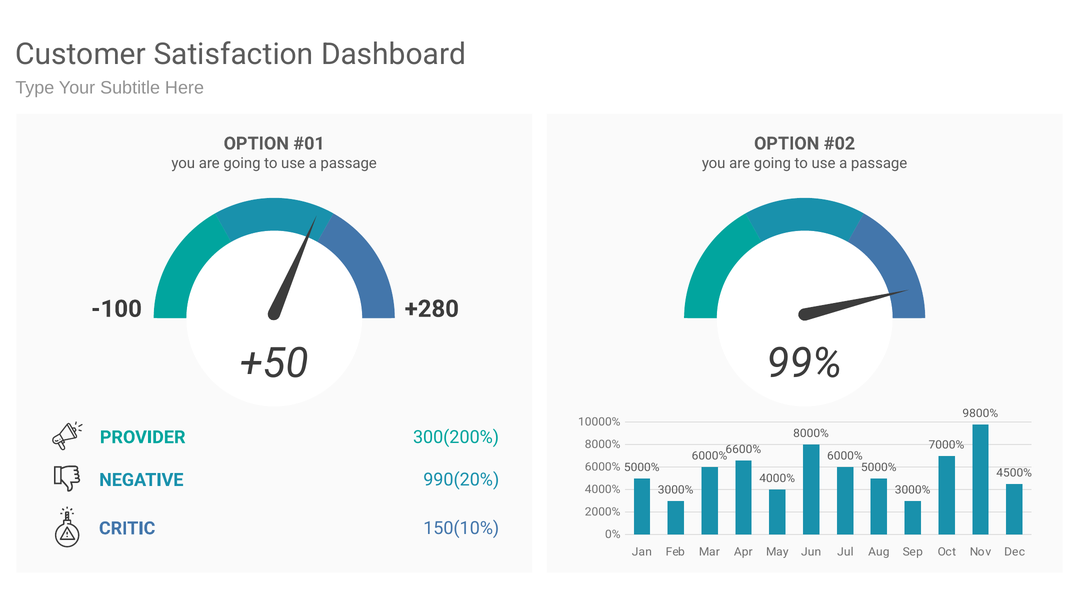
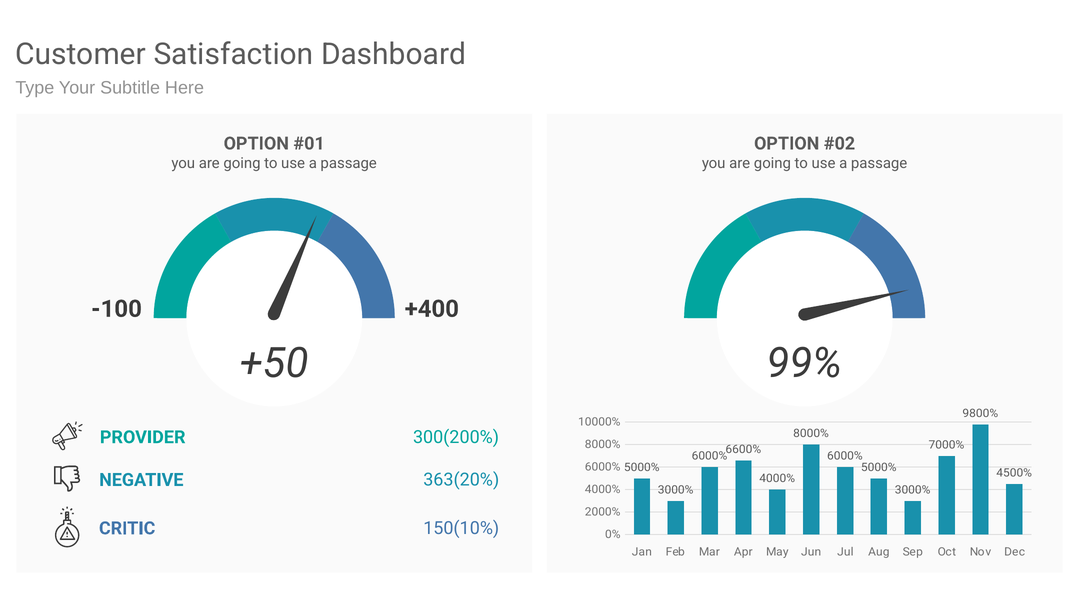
+280: +280 -> +400 (432, 309)
990(20%: 990(20% -> 363(20% (461, 480)
